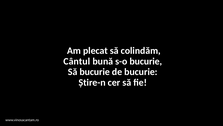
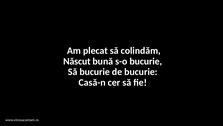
Cântul: Cântul -> Născut (77, 61)
Știre-n: Știre-n -> Casă-n (92, 82)
